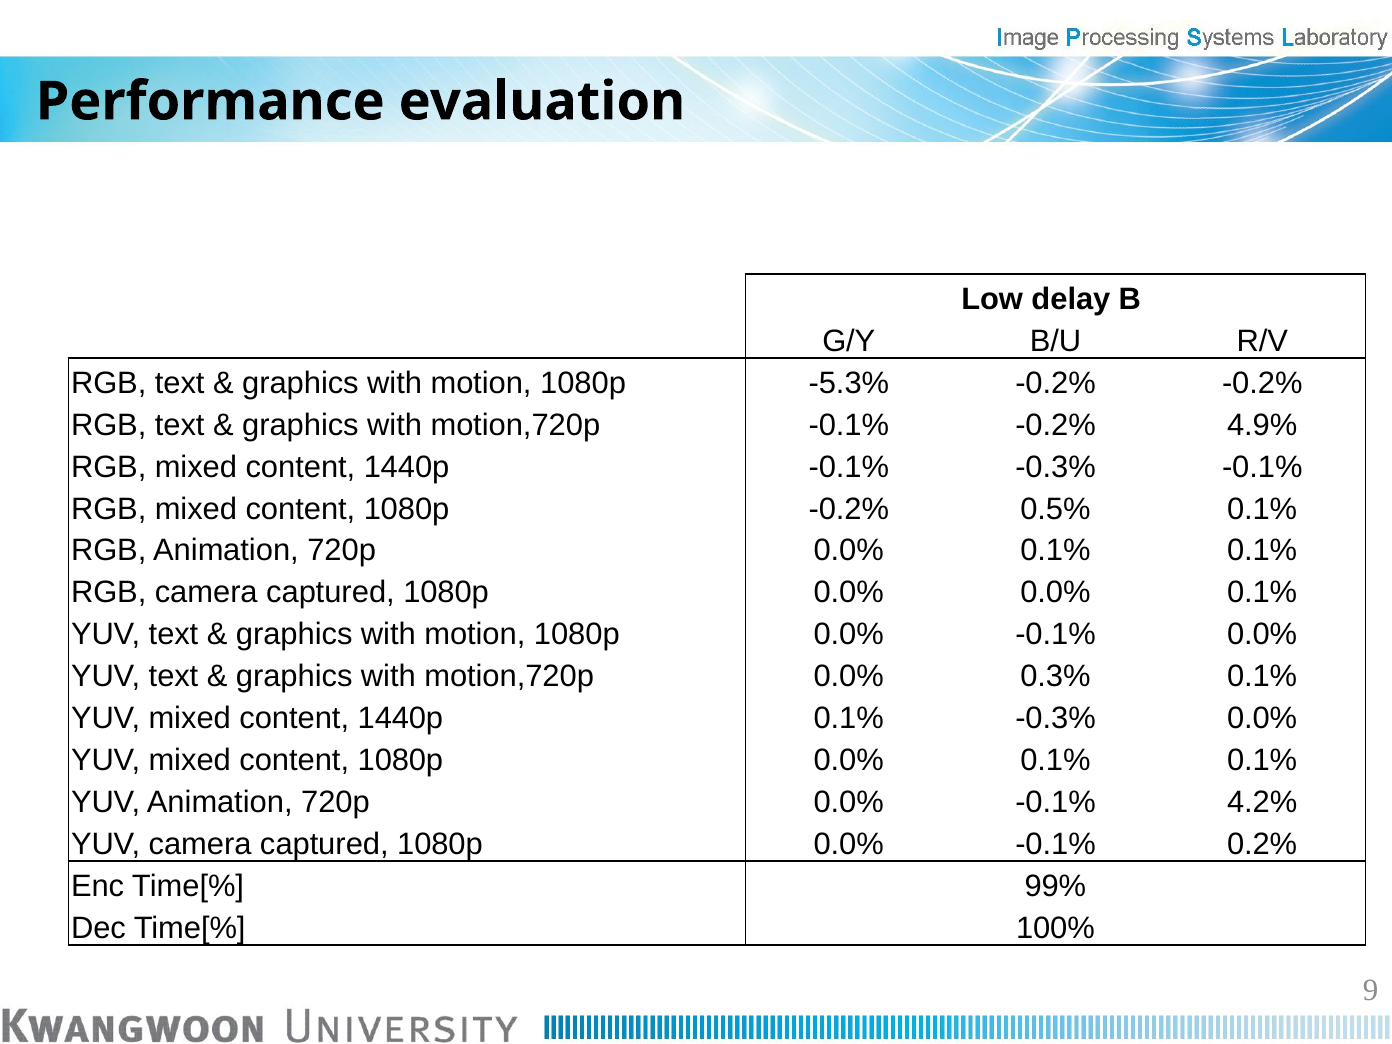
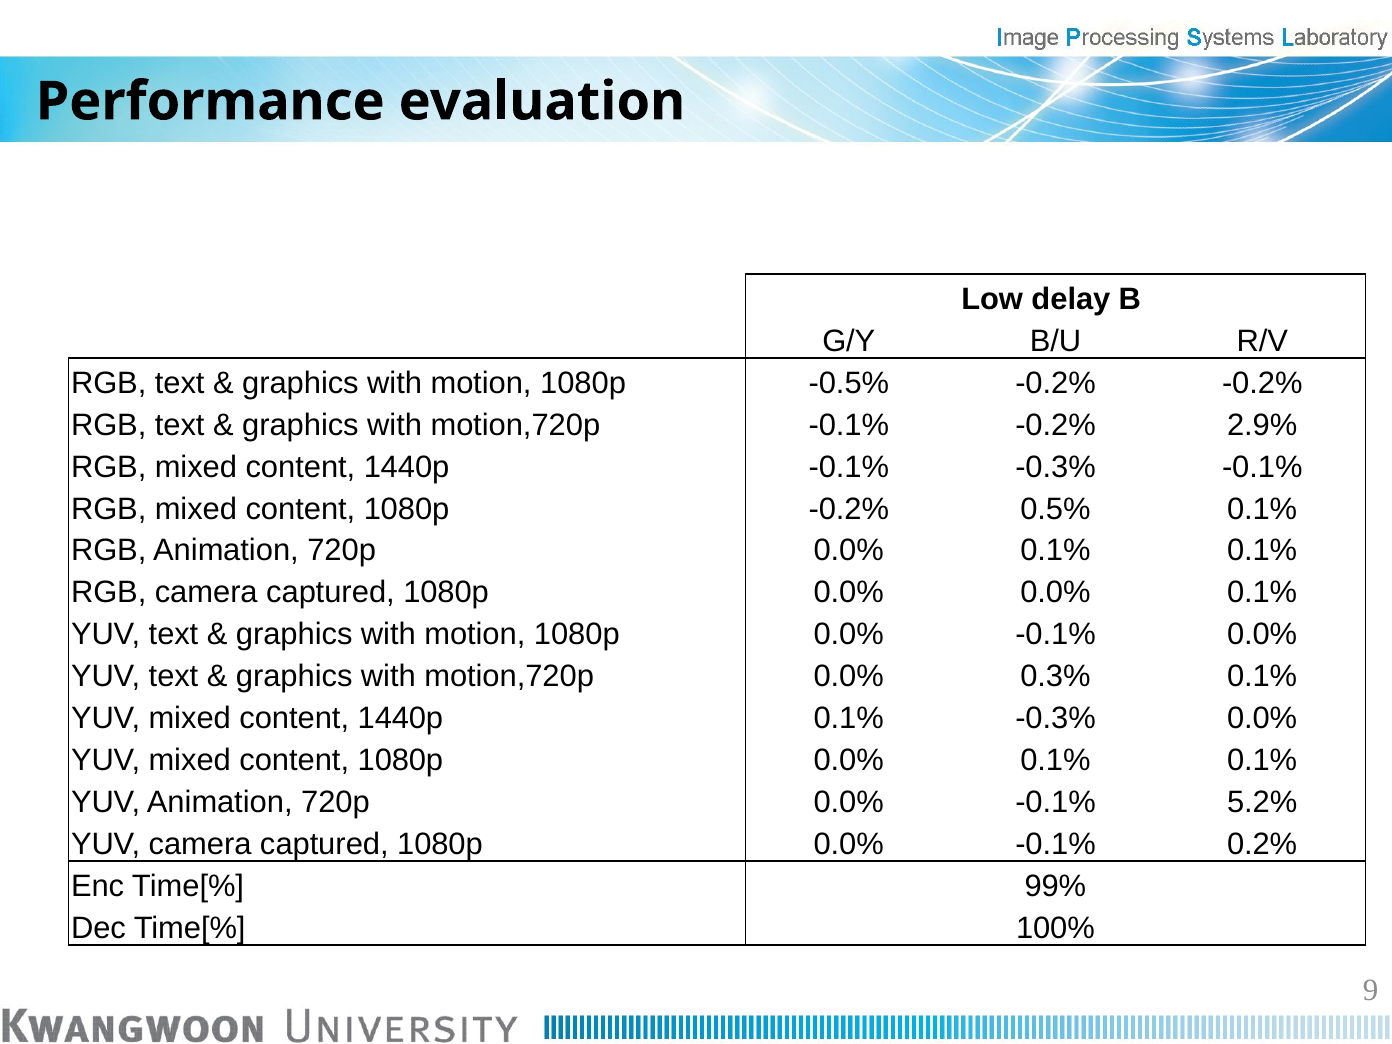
-5.3%: -5.3% -> -0.5% (849, 383)
4.9%: 4.9% -> 2.9% (1262, 425)
4.2%: 4.2% -> 5.2% (1262, 802)
